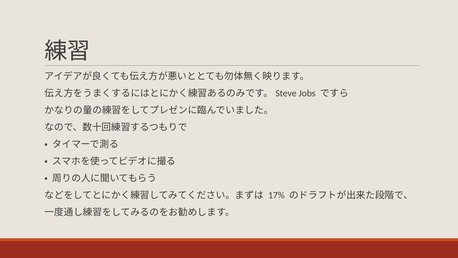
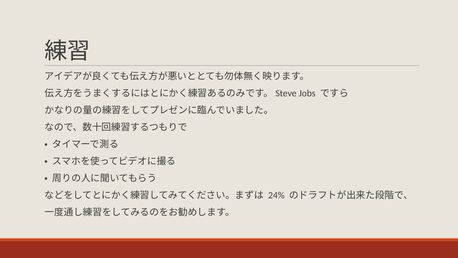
17%: 17% -> 24% (276, 195)
